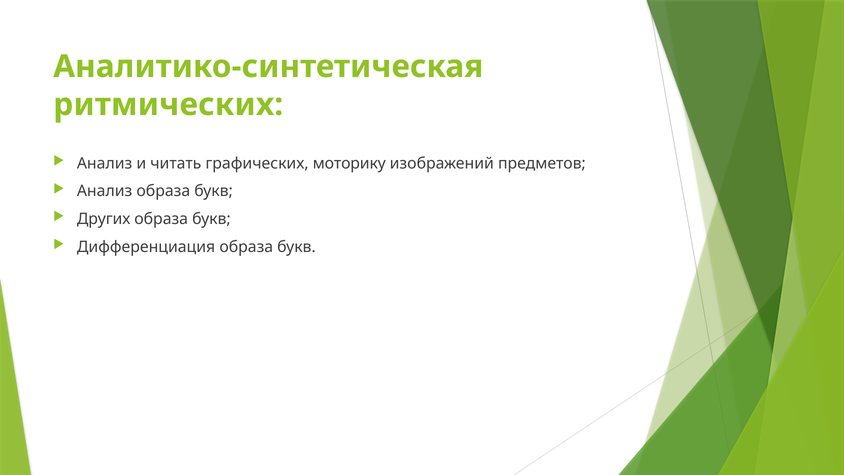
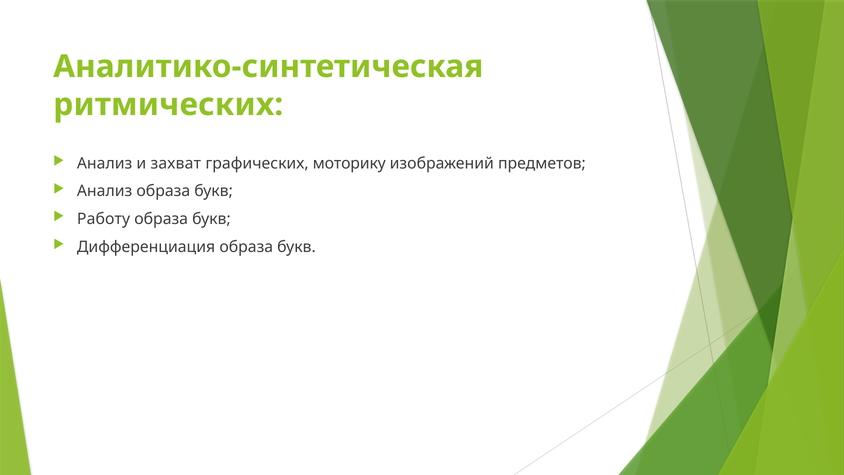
читать: читать -> захват (176, 163)
Других: Других -> Работу (104, 219)
